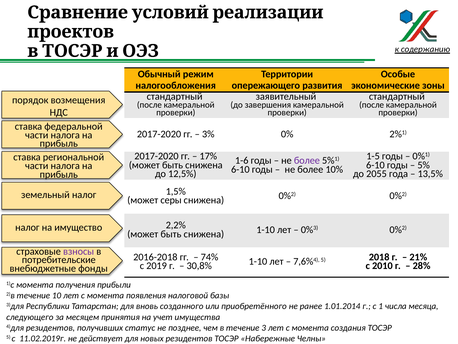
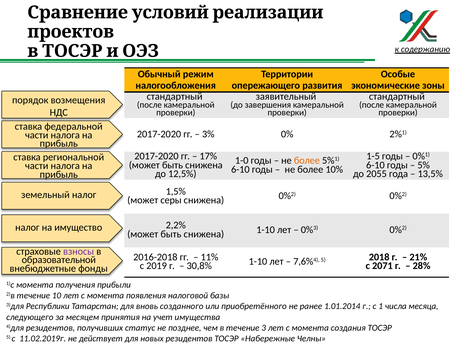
1-6: 1-6 -> 1-0 (242, 160)
более colour: purple -> orange (307, 160)
74%: 74% -> 11% (210, 257)
потребительские: потребительские -> образовательной (59, 260)
2010: 2010 -> 2071 (382, 265)
